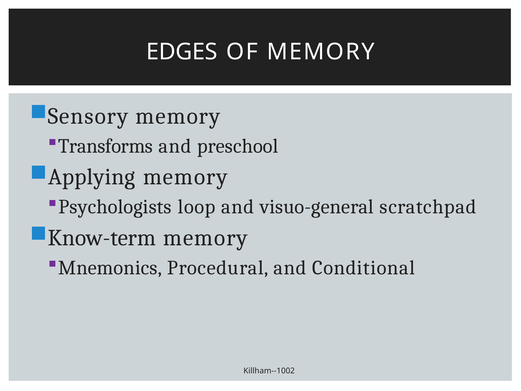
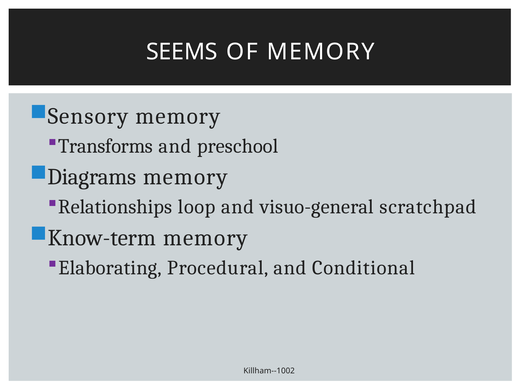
EDGES: EDGES -> SEEMS (182, 52)
Applying: Applying -> Diagrams (92, 177)
Psychologists: Psychologists -> Relationships (115, 207)
Mnemonics: Mnemonics -> Elaborating (110, 268)
